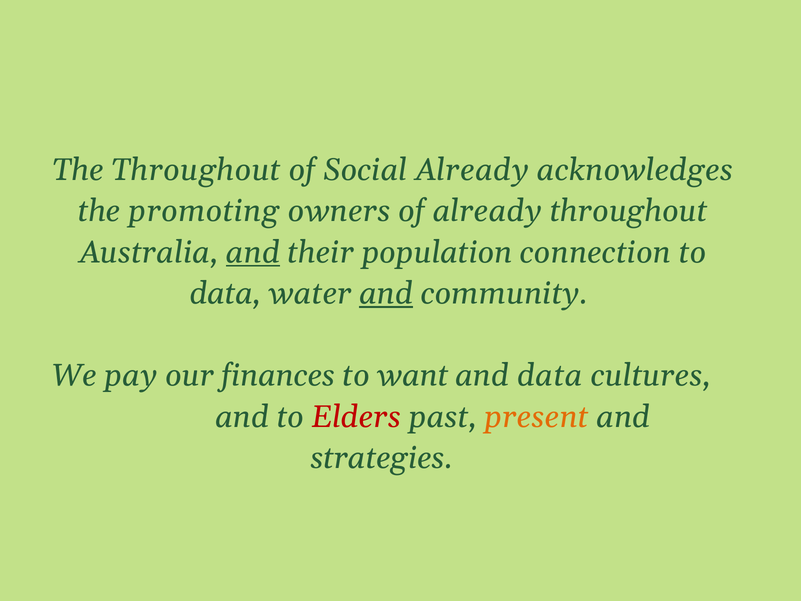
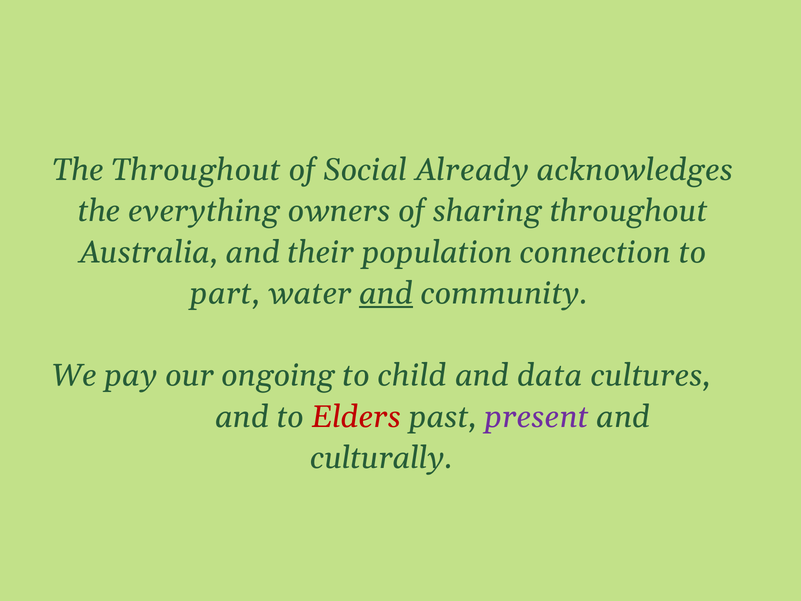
promoting: promoting -> everything (204, 211)
of already: already -> sharing (487, 211)
and underline: present -> none (253, 252)
data: data -> part (225, 293)
finances: finances -> ongoing (278, 376)
want: want -> child (412, 376)
present colour: orange -> purple (537, 417)
strategies: strategies -> culturally (382, 458)
